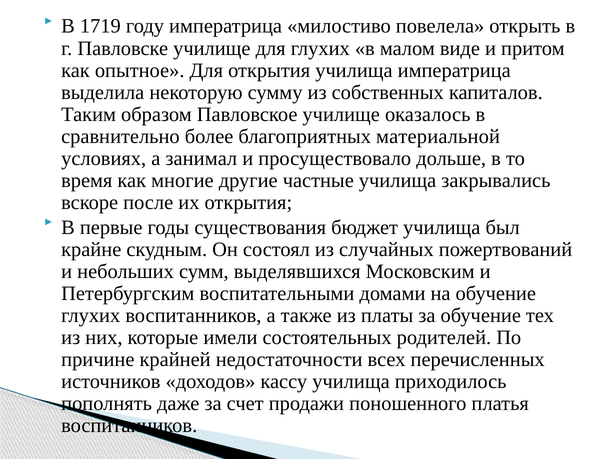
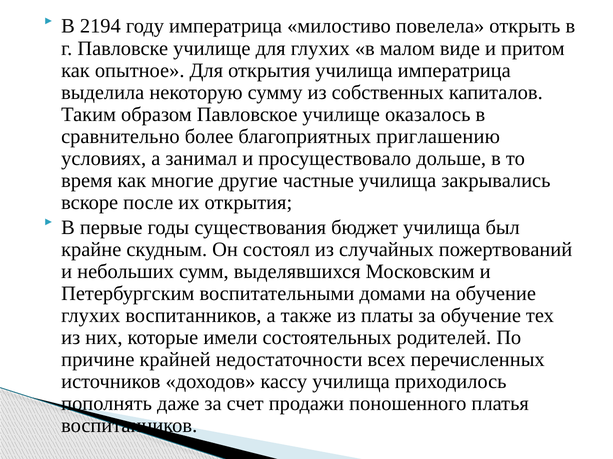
1719: 1719 -> 2194 (100, 26)
материальной: материальной -> приглашению (438, 137)
